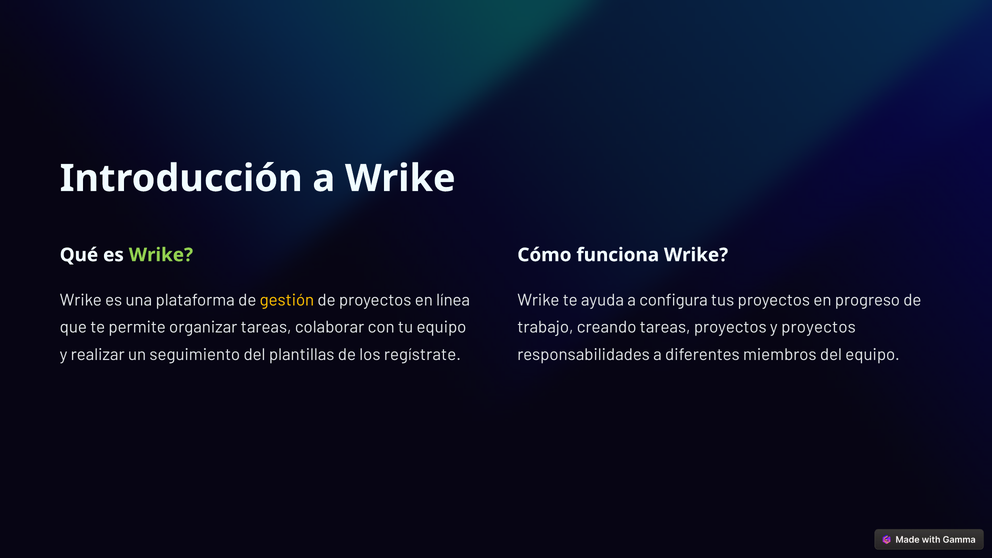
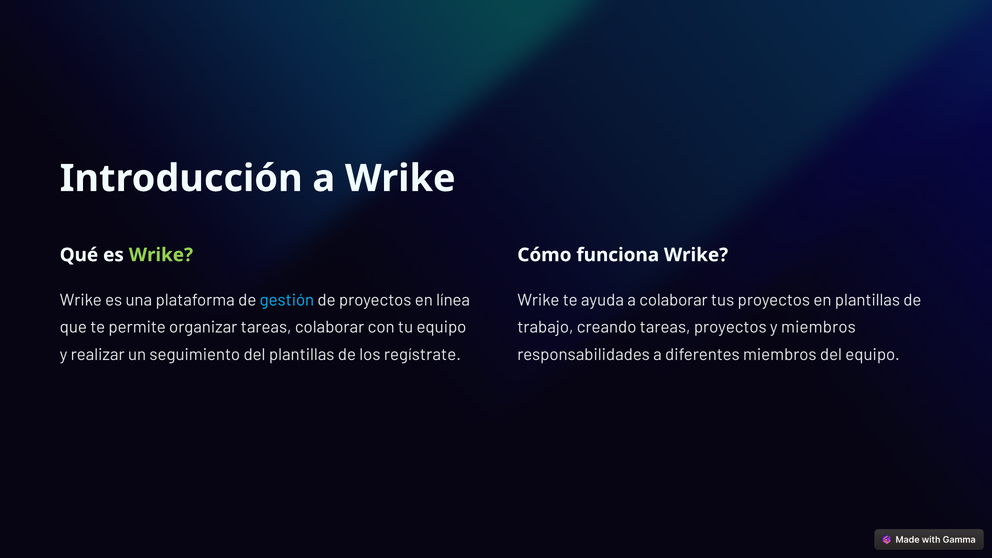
gestión colour: yellow -> light blue (287, 300)
a configura: configura -> colaborar (674, 300)
en progreso: progreso -> plantillas (867, 300)
y proyectos: proyectos -> miembros (818, 327)
